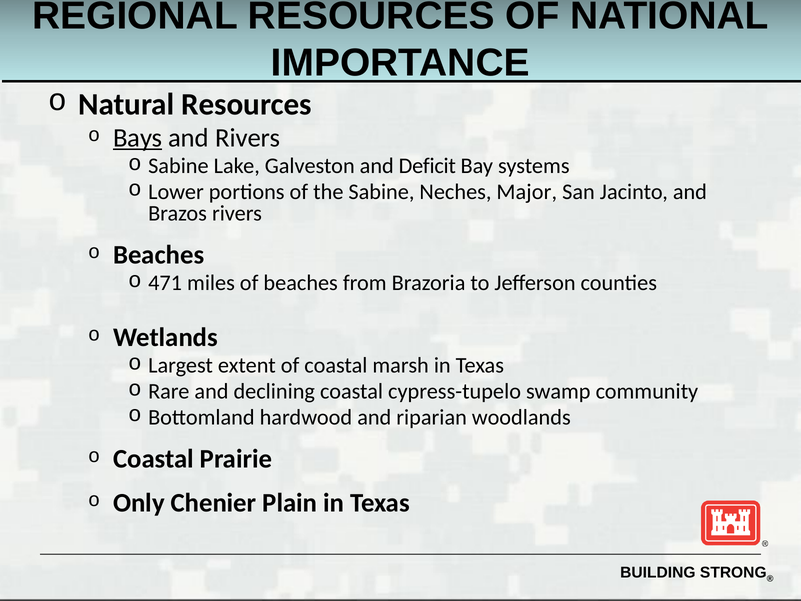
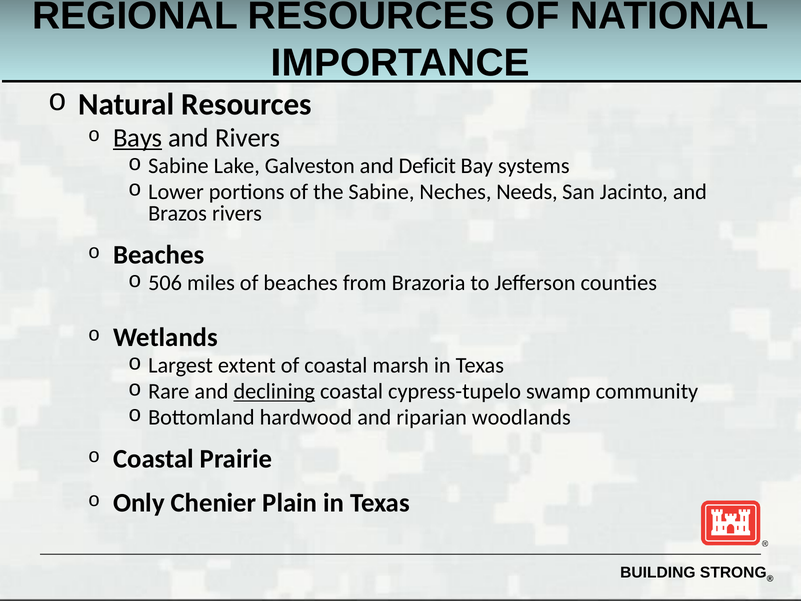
Major: Major -> Needs (527, 192)
471: 471 -> 506 (165, 283)
declining underline: none -> present (274, 391)
